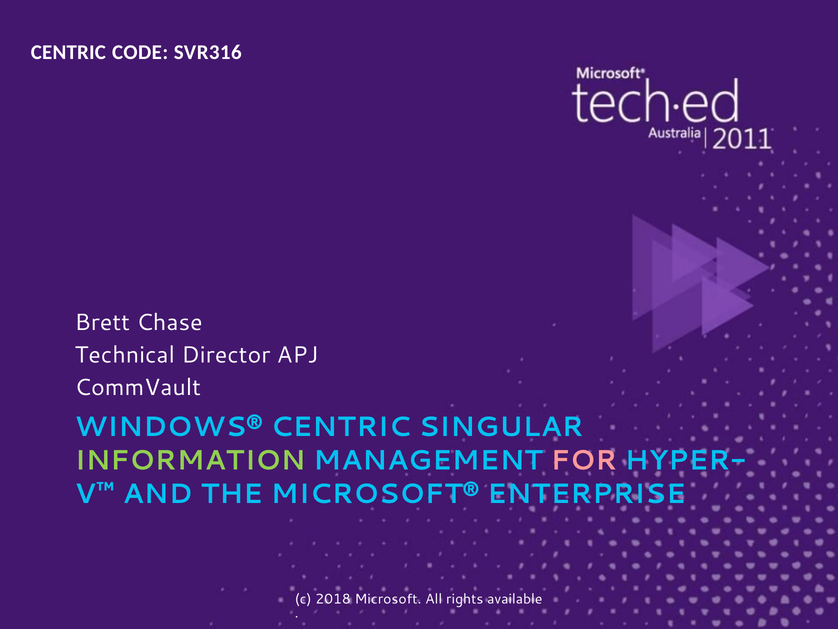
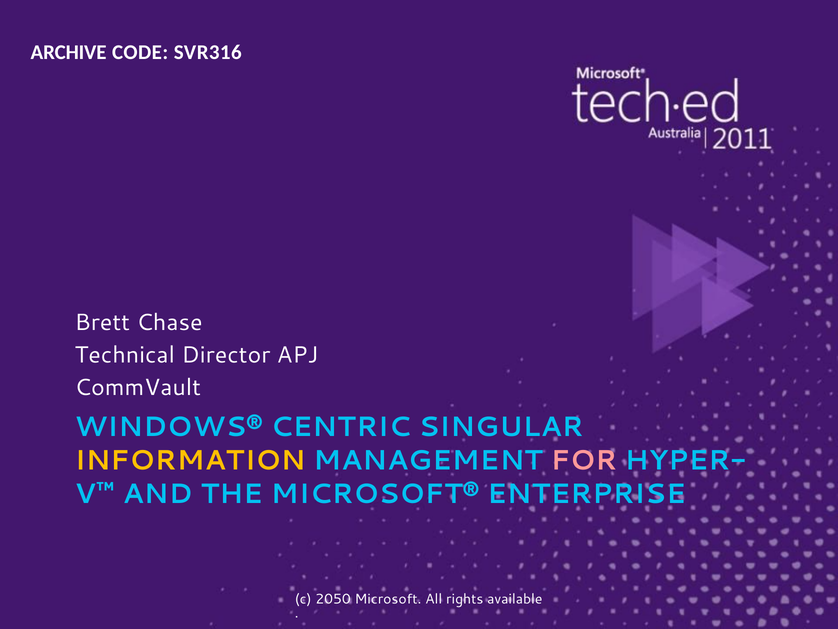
CENTRIC: CENTRIC -> ARCHIVE (69, 52)
INFORMATION colour: light green -> yellow (190, 460)
2018: 2018 -> 2050 (333, 599)
